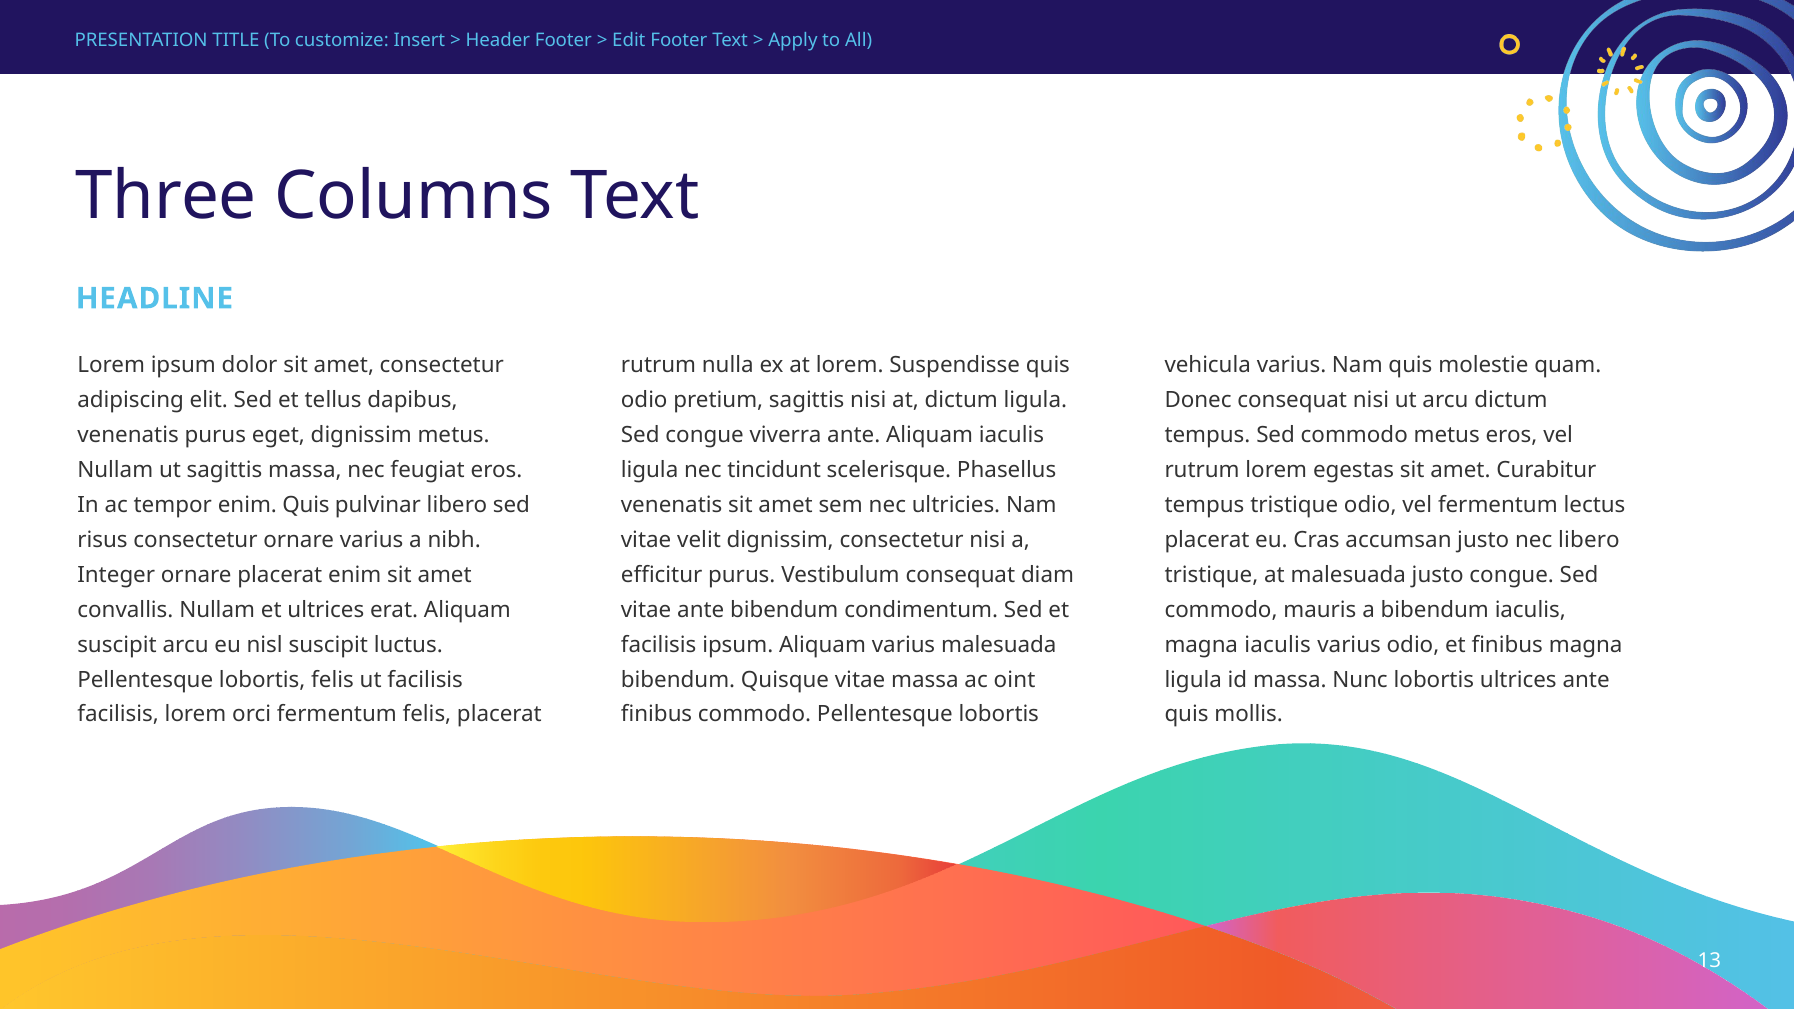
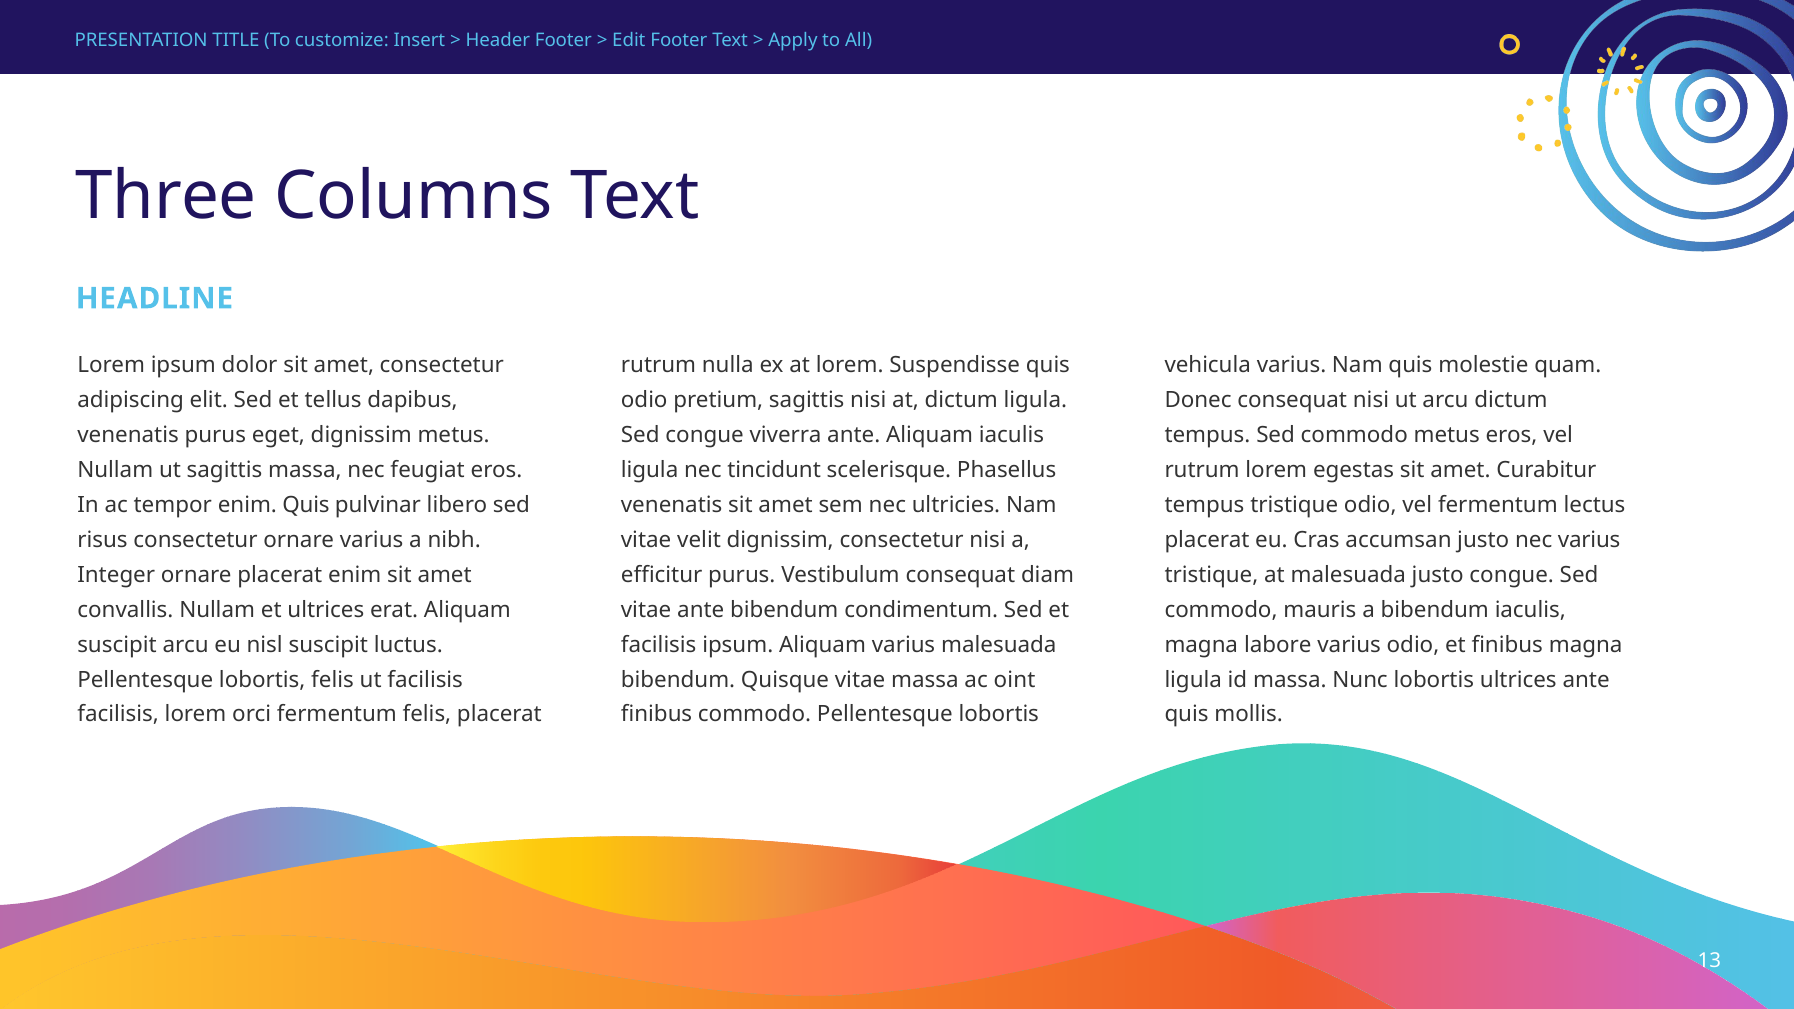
nec libero: libero -> varius (1589, 540)
magna iaculis: iaculis -> labore (1278, 645)
